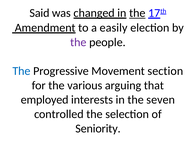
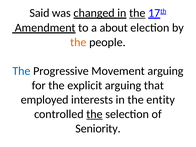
easily: easily -> about (114, 28)
the colour: purple -> orange (78, 42)
Movement section: section -> arguing (165, 71)
various: various -> explicit (85, 85)
seven: seven -> entity (161, 100)
the underline: none -> present (94, 114)
